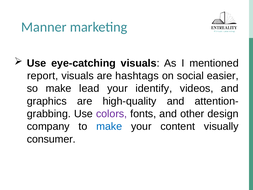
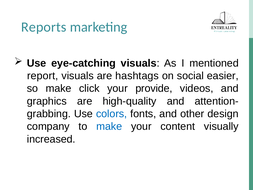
Manner: Manner -> Reports (44, 27)
lead: lead -> click (89, 88)
identify: identify -> provide (154, 88)
colors colour: purple -> blue (112, 114)
consumer: consumer -> increased (51, 139)
